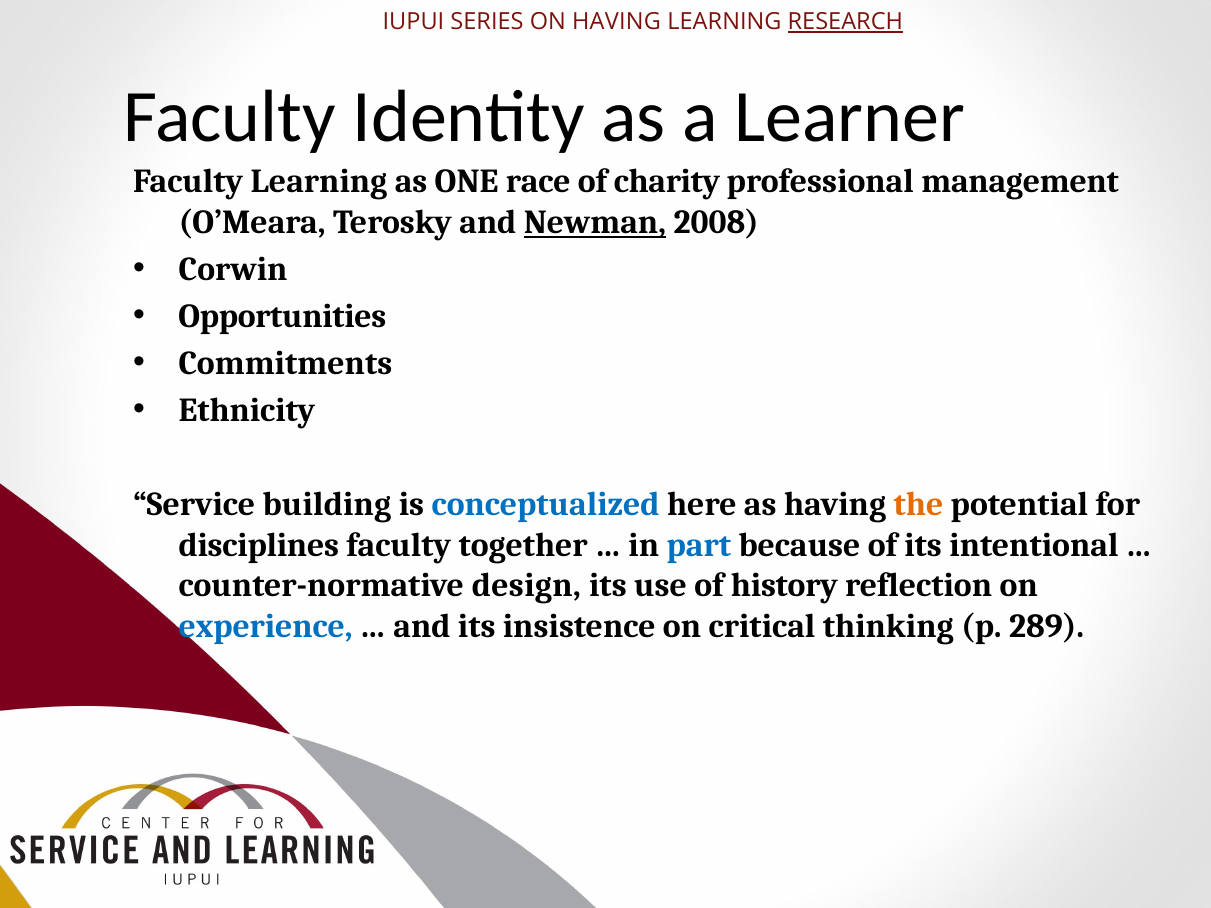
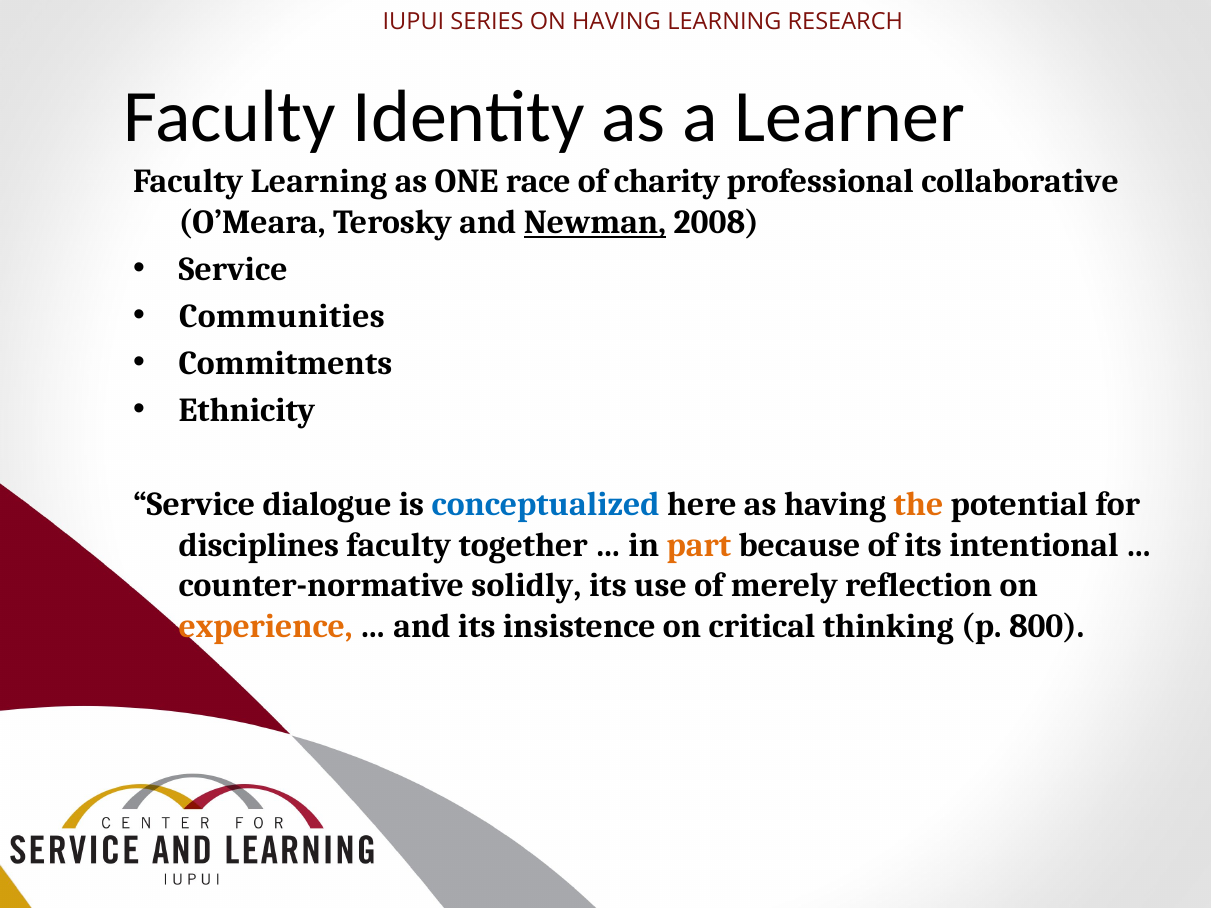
RESEARCH underline: present -> none (845, 22)
management: management -> collaborative (1020, 182)
Corwin: Corwin -> Service (233, 269)
Opportunities: Opportunities -> Communities (282, 317)
building: building -> dialogue (327, 505)
part colour: blue -> orange (699, 545)
design: design -> solidly (526, 586)
history: history -> merely (784, 586)
experience colour: blue -> orange (266, 626)
289: 289 -> 800 (1047, 626)
